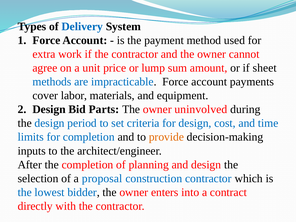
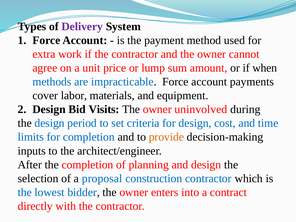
Delivery colour: blue -> purple (82, 26)
sheet: sheet -> when (265, 68)
Parts: Parts -> Visits (104, 109)
